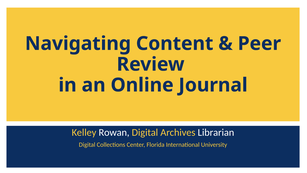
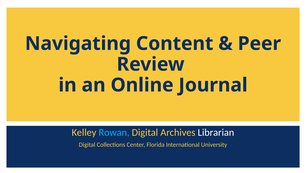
Rowan colour: white -> light blue (114, 132)
